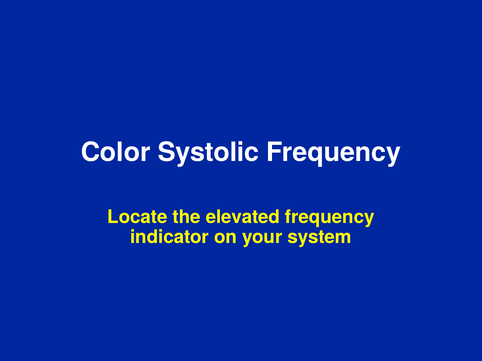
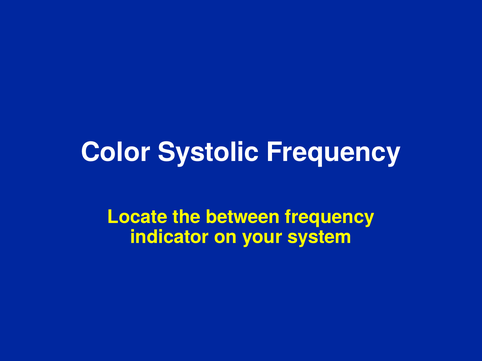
elevated: elevated -> between (243, 217)
